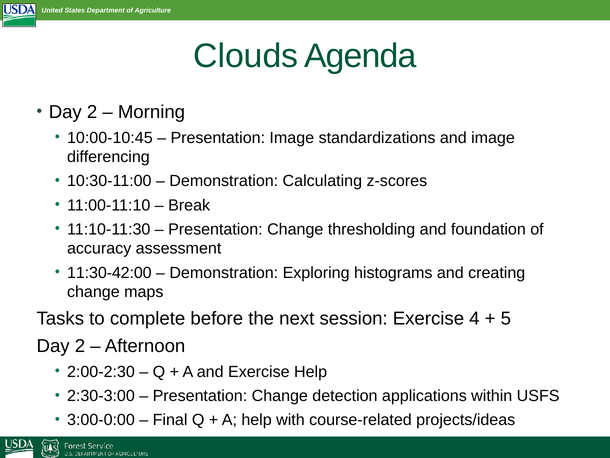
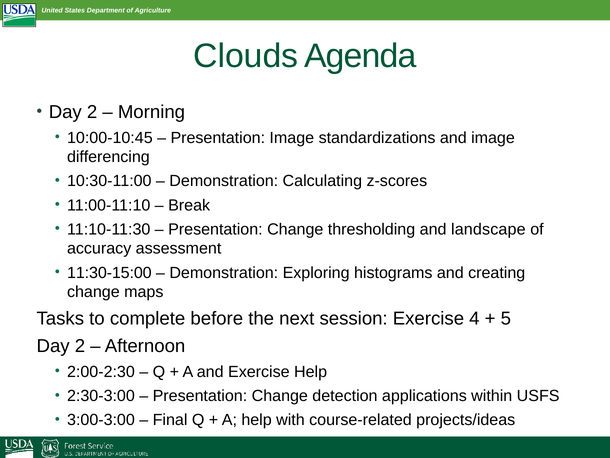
foundation: foundation -> landscape (488, 229)
11:30-42:00: 11:30-42:00 -> 11:30-15:00 (109, 272)
3:00-0:00: 3:00-0:00 -> 3:00-3:00 (101, 419)
